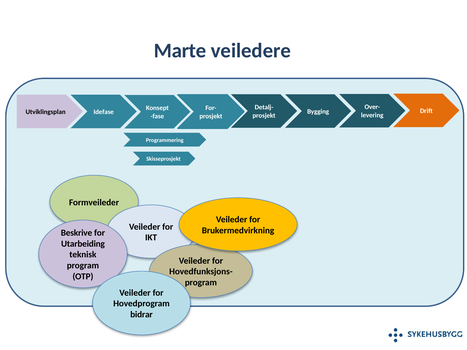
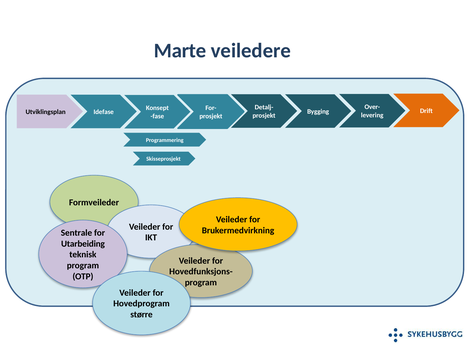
Beskrive: Beskrive -> Sentrale (76, 233)
bidrar: bidrar -> større (141, 315)
